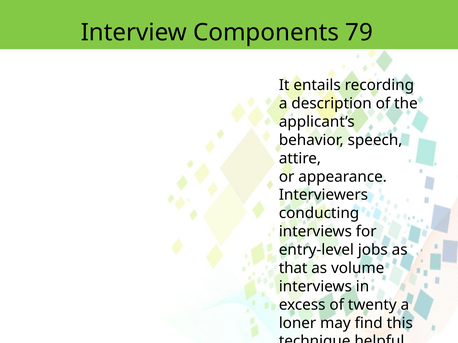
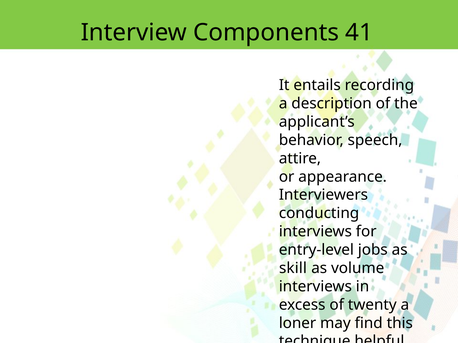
79: 79 -> 41 (359, 33)
that: that -> skill (293, 268)
